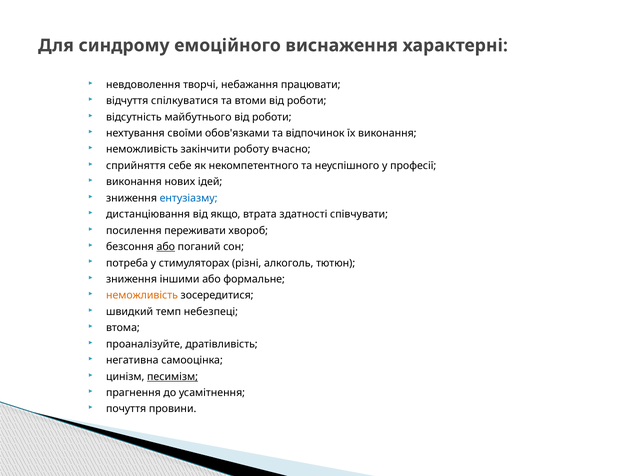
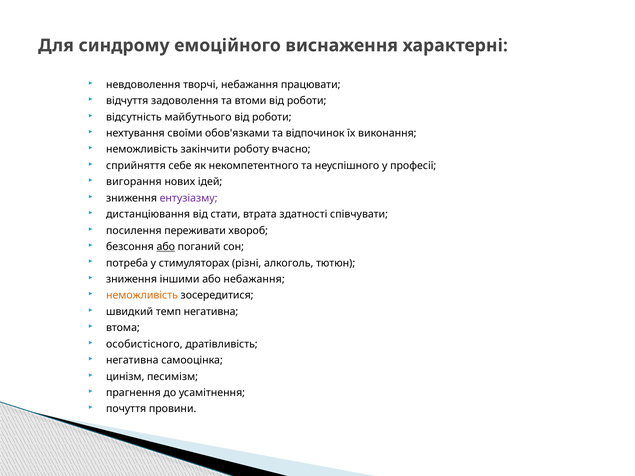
спілкуватися: спілкуватися -> задоволення (185, 101)
виконання: виконання -> вигорання (134, 182)
ентузіазму colour: blue -> purple (189, 198)
якщо: якщо -> стати (226, 214)
або формальне: формальне -> небажання (254, 279)
темп небезпеці: небезпеці -> негативна (211, 312)
проаналізуйте: проаналізуйте -> особистісного (144, 344)
песимізм underline: present -> none (173, 377)
